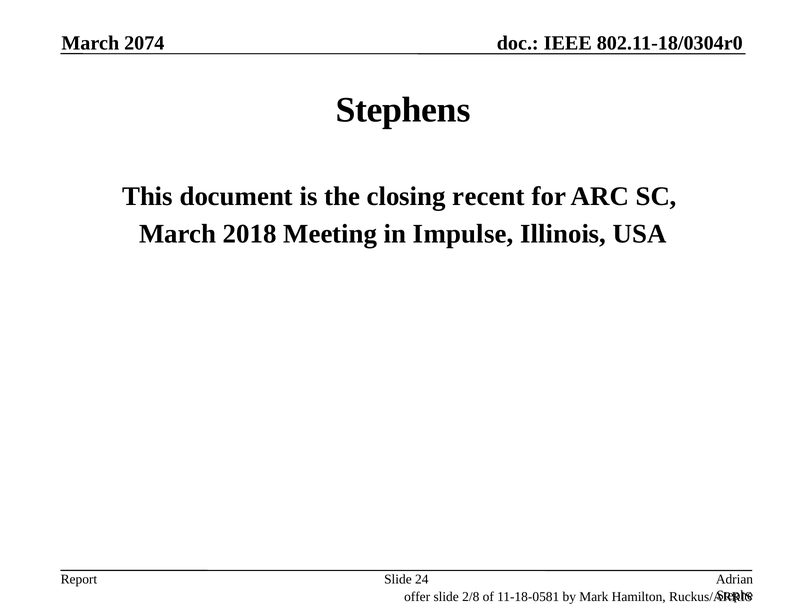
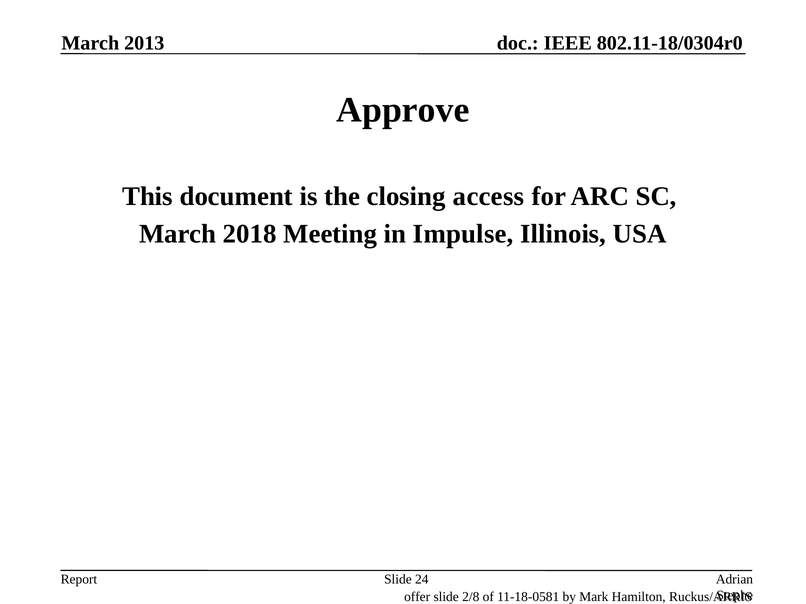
2074: 2074 -> 2013 (144, 43)
Stephens: Stephens -> Approve (403, 110)
recent: recent -> access (489, 197)
